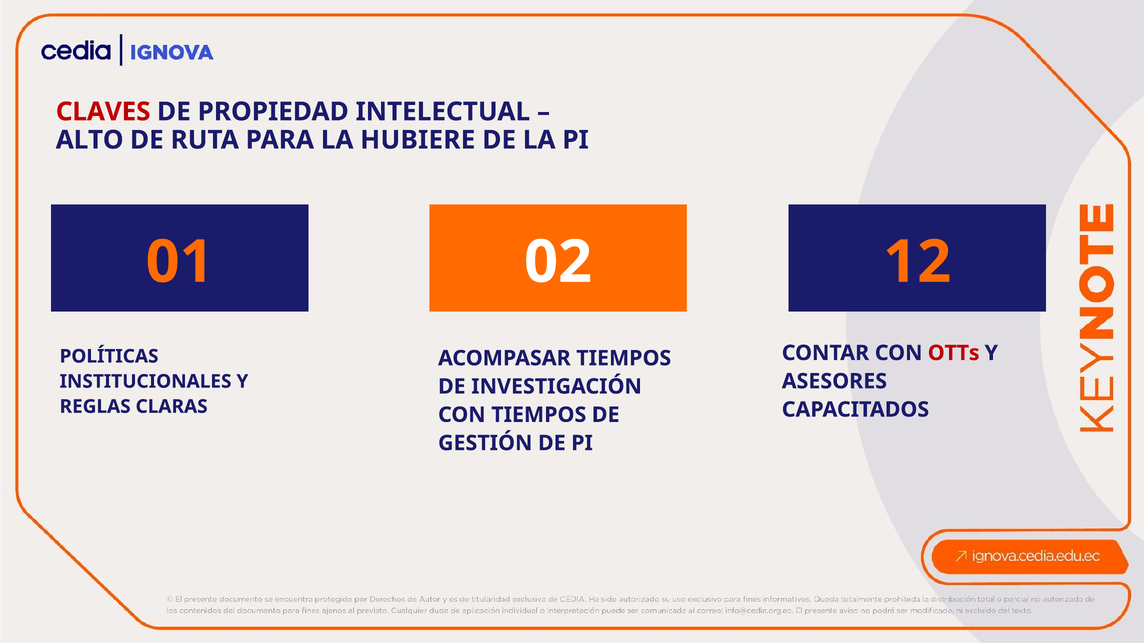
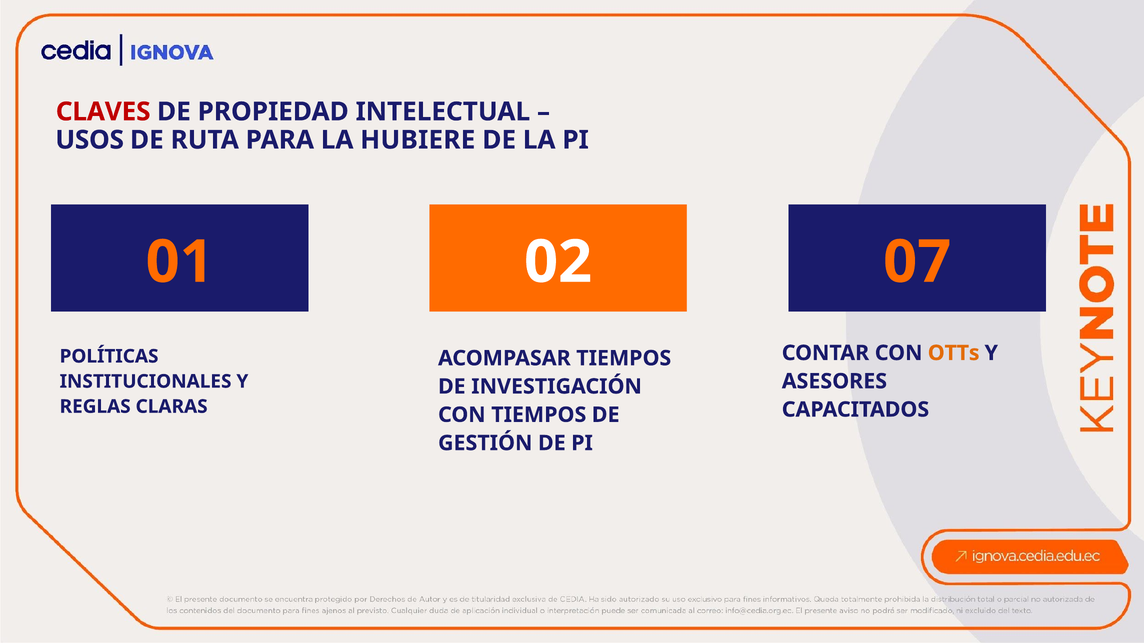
ALTO: ALTO -> USOS (90, 140)
12: 12 -> 07 (917, 262)
OTTs colour: red -> orange (954, 353)
